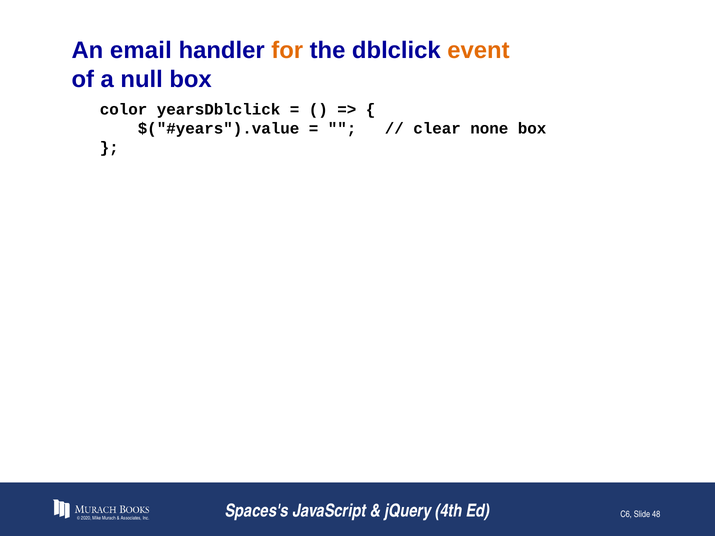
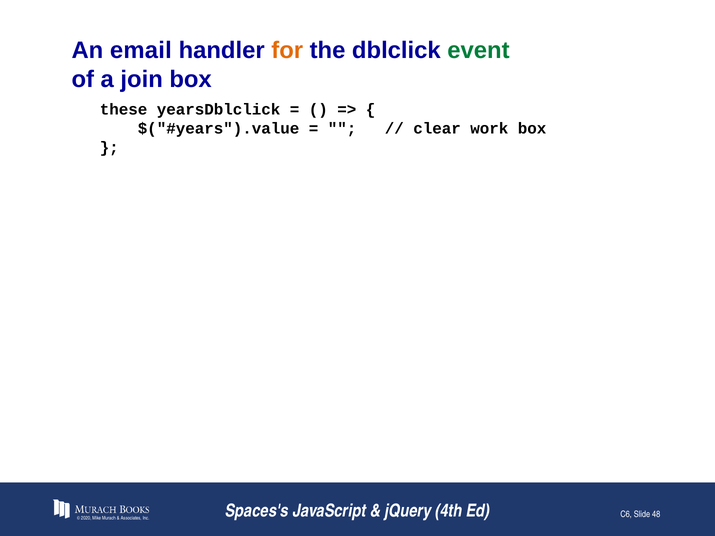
event colour: orange -> green (478, 51)
null: null -> join (142, 79)
color: color -> these (124, 110)
none: none -> work (489, 129)
